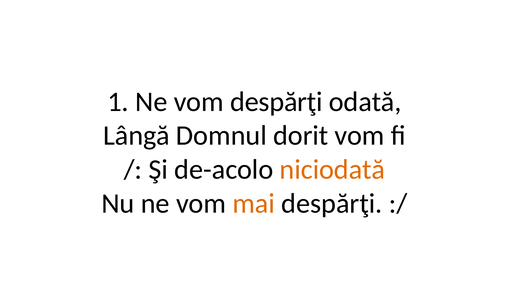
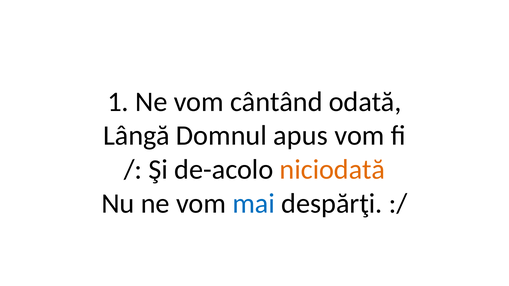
vom despărţi: despărţi -> cântând (276, 102)
dorit: dorit -> apus (301, 136)
mai colour: orange -> blue (254, 204)
